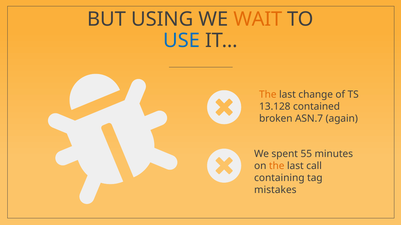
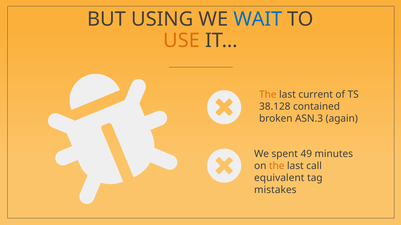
WAIT colour: orange -> blue (258, 19)
USE colour: blue -> orange (182, 41)
change: change -> current (316, 95)
13.128: 13.128 -> 38.128 (275, 107)
ASN.7: ASN.7 -> ASN.3 (309, 119)
55: 55 -> 49 (306, 154)
containing: containing -> equivalent (279, 178)
